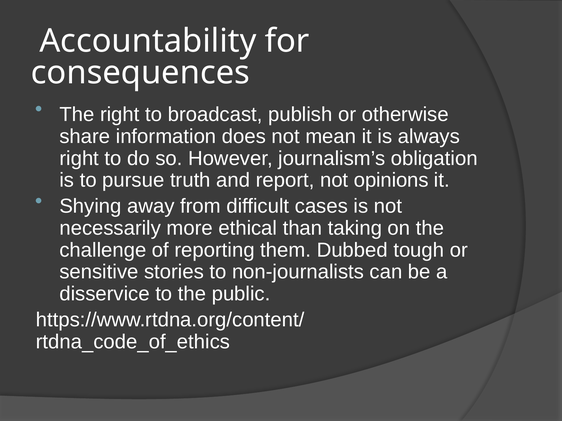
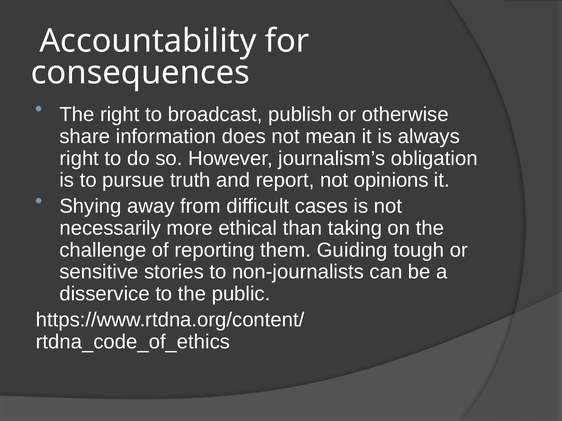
Dubbed: Dubbed -> Guiding (352, 250)
